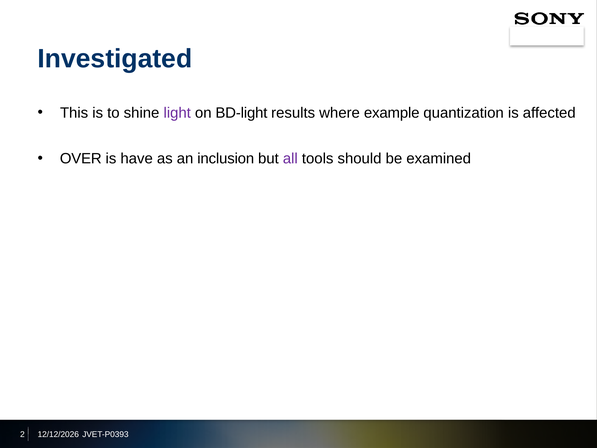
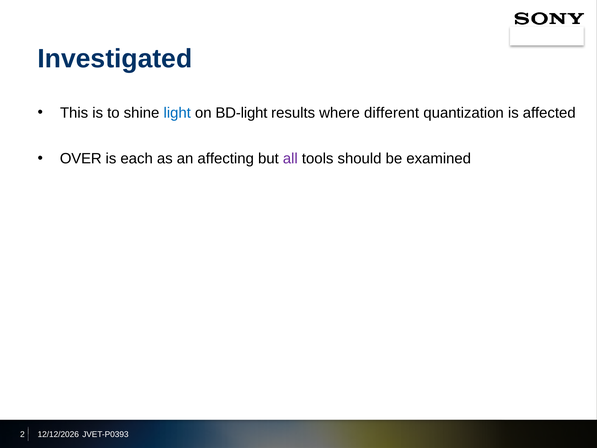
light colour: purple -> blue (177, 113)
example: example -> different (392, 113)
have: have -> each (137, 159)
inclusion: inclusion -> affecting (226, 159)
